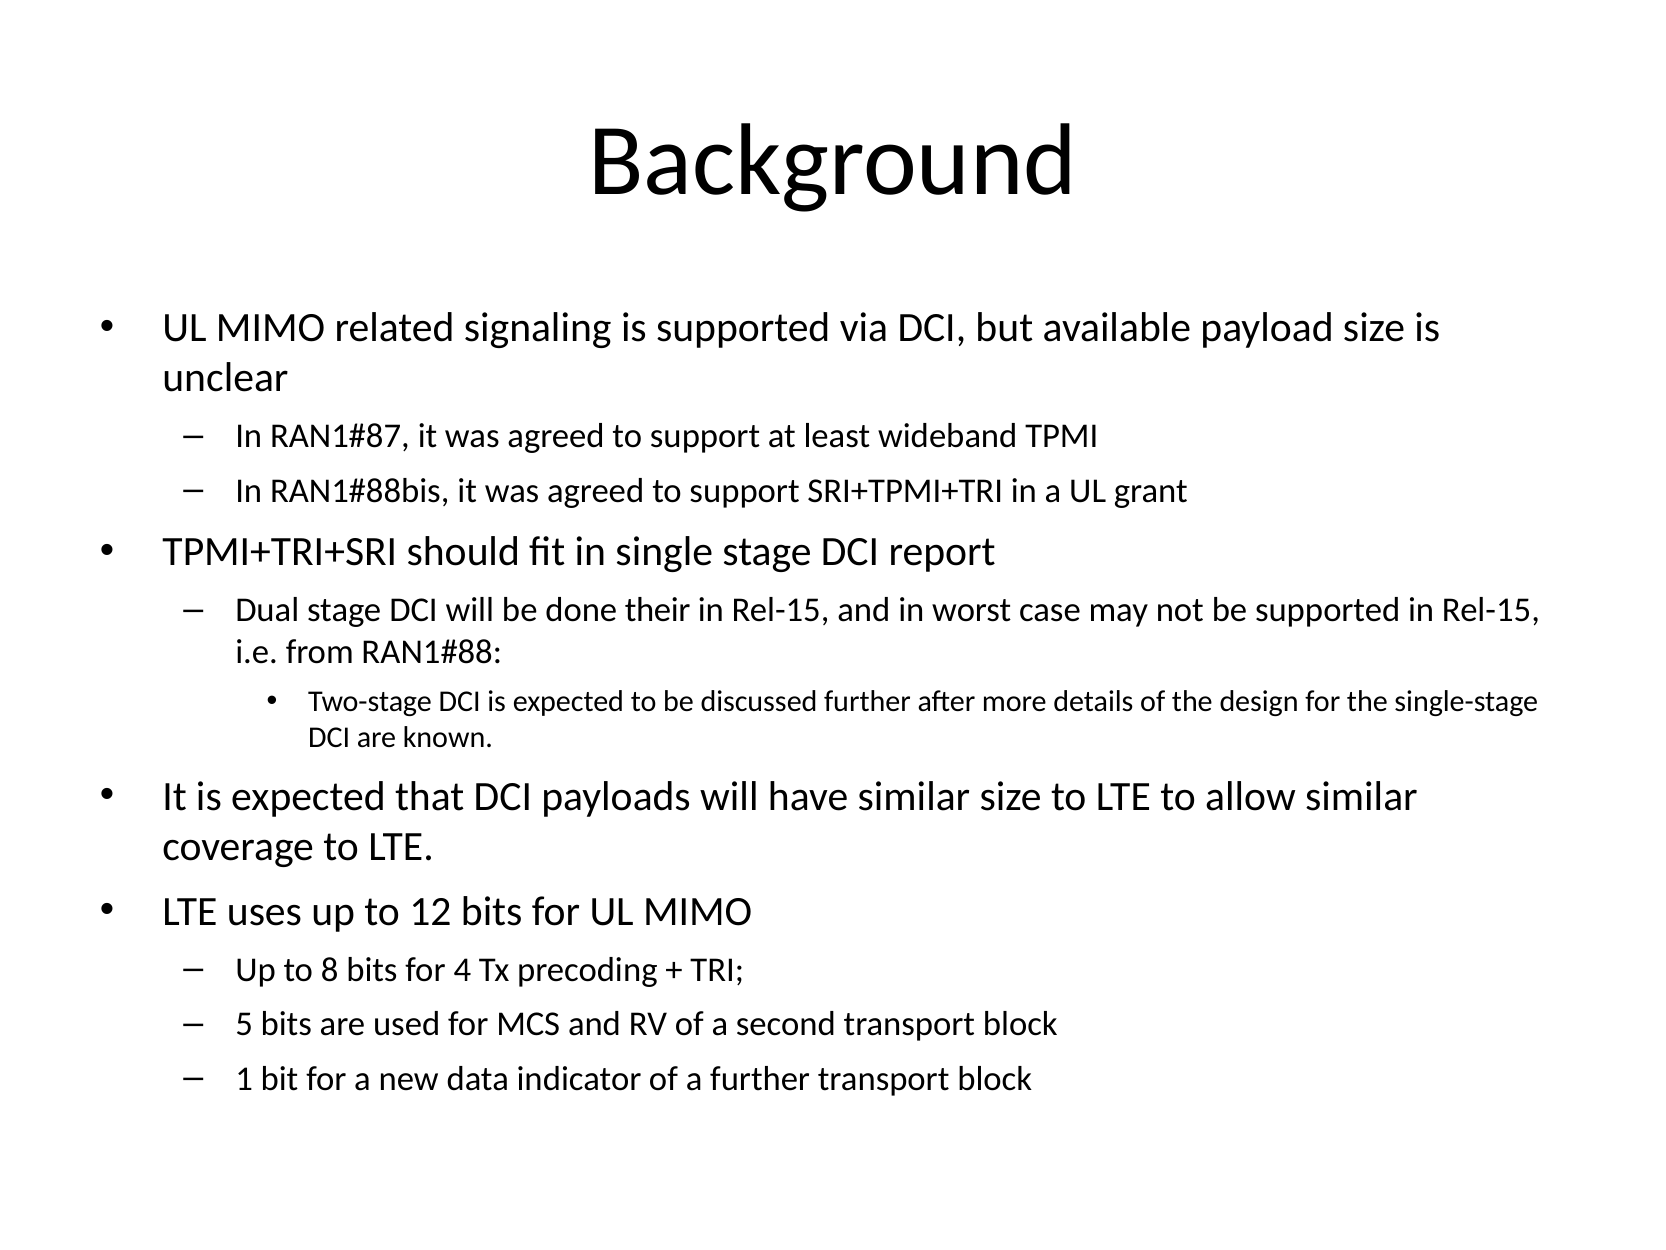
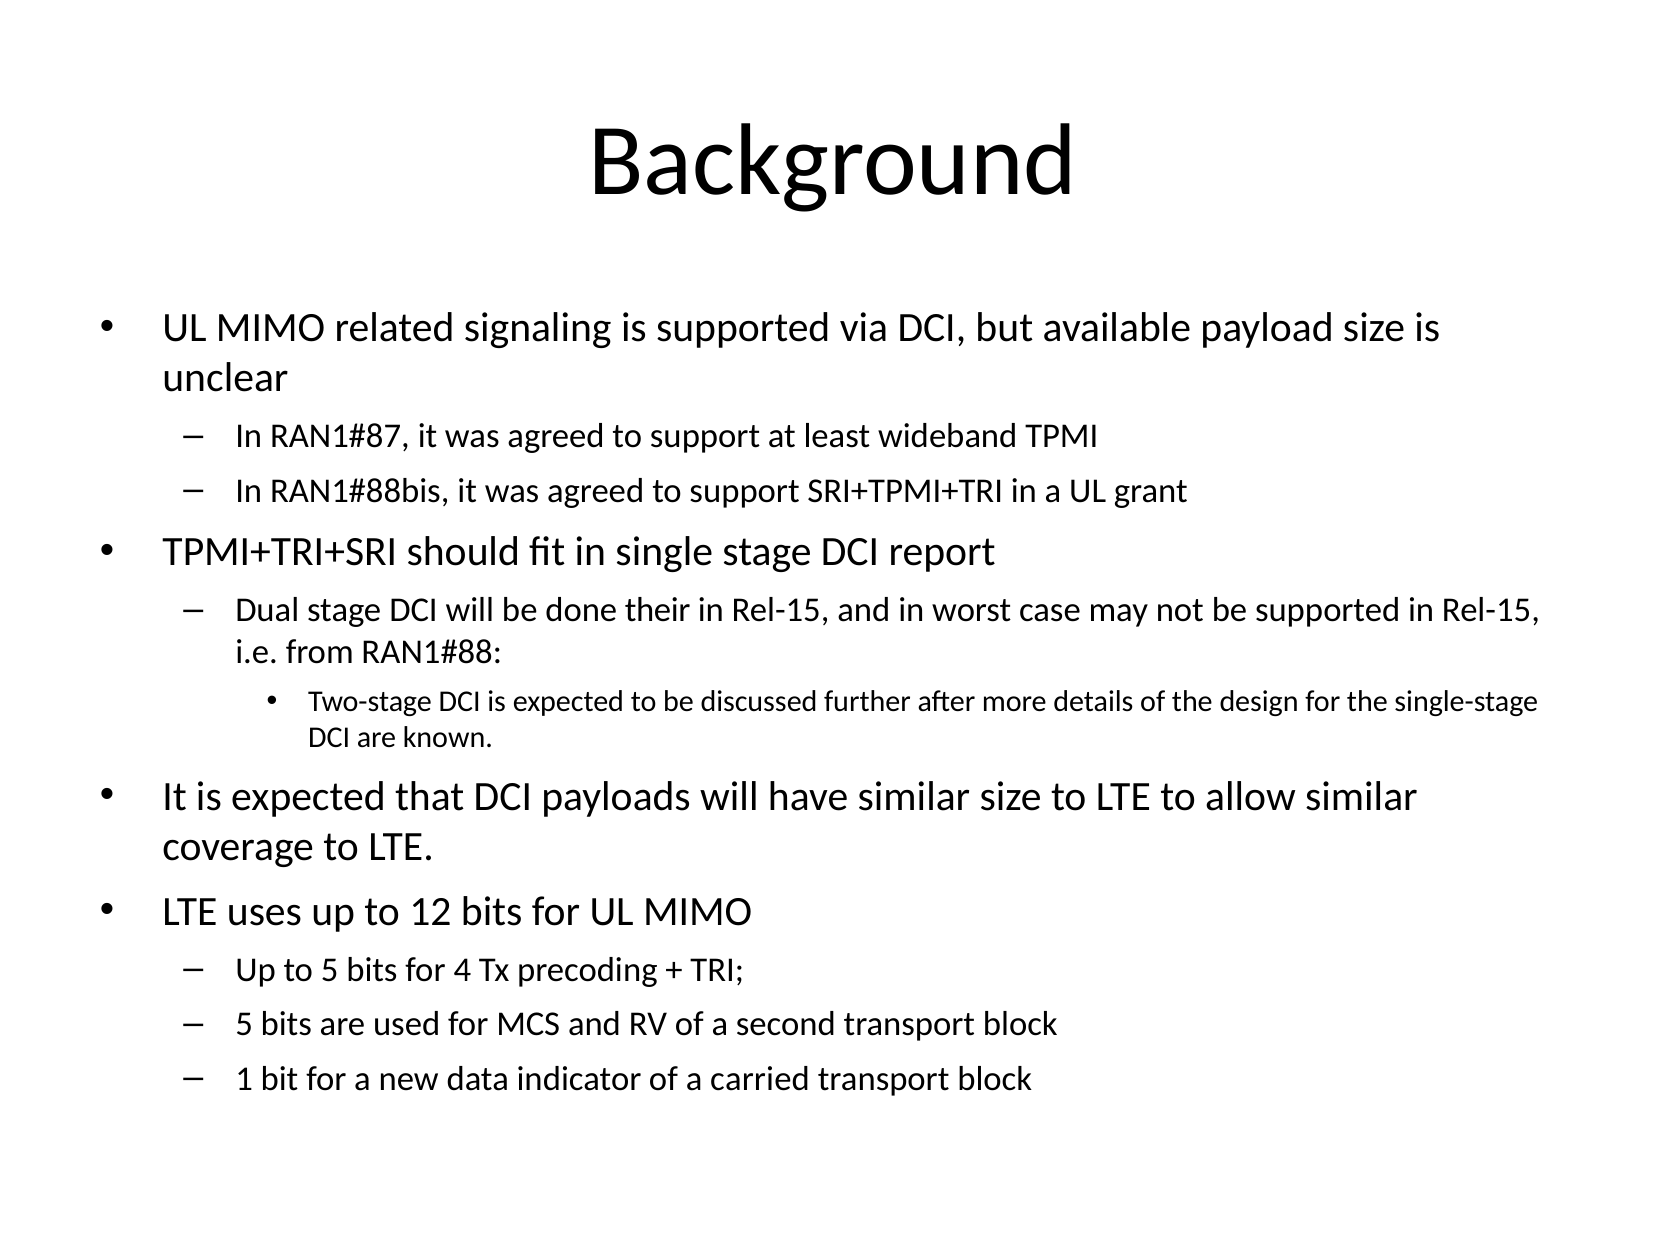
to 8: 8 -> 5 (330, 969)
a further: further -> carried (760, 1079)
